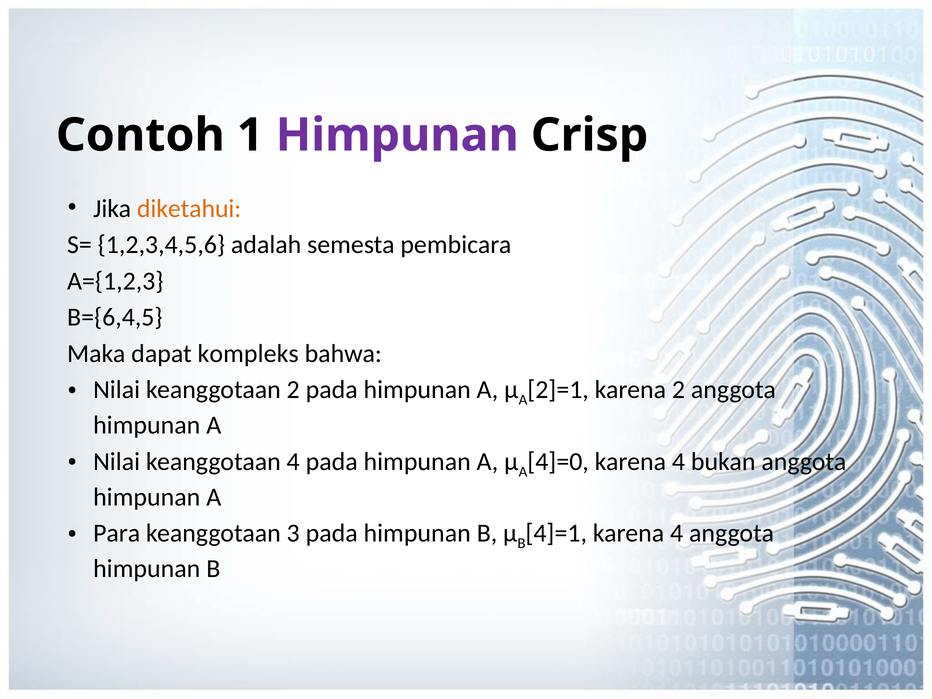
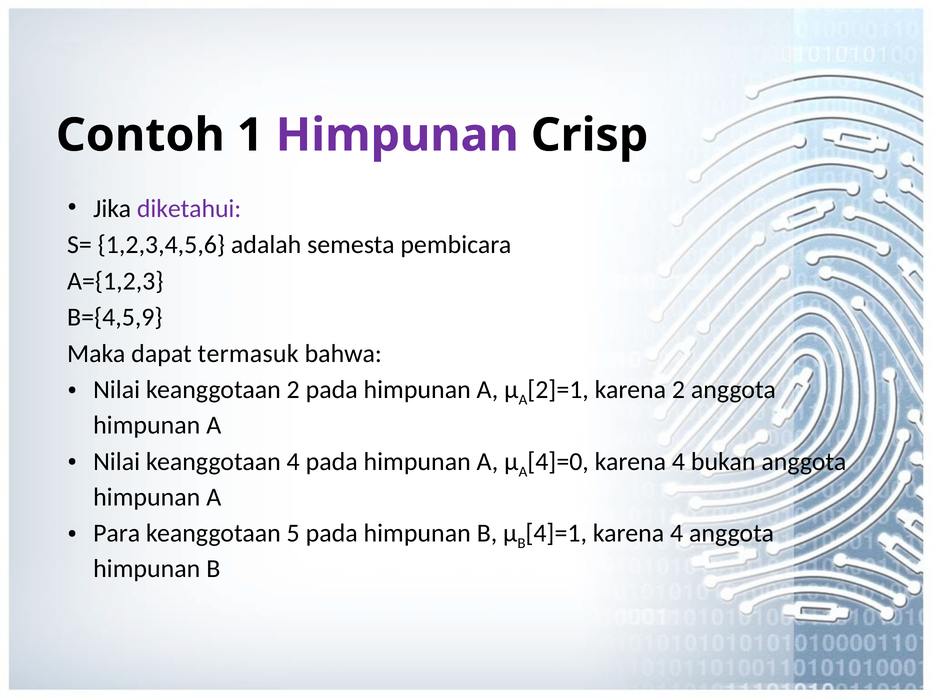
diketahui colour: orange -> purple (189, 208)
B={6,4,5: B={6,4,5 -> B={4,5,9 (115, 317)
kompleks: kompleks -> termasuk (248, 354)
3: 3 -> 5 (293, 533)
